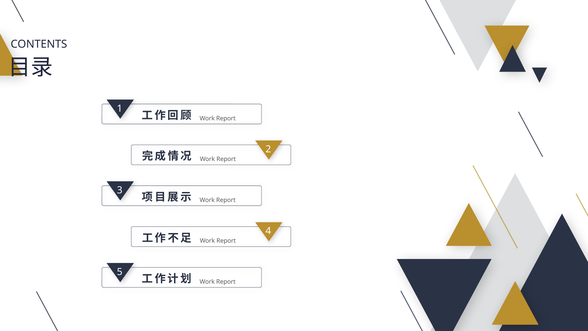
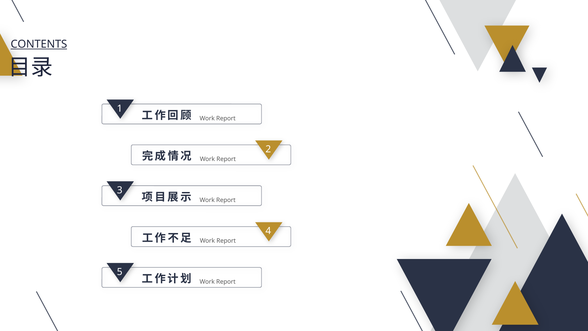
CONTENTS underline: none -> present (39, 44)
